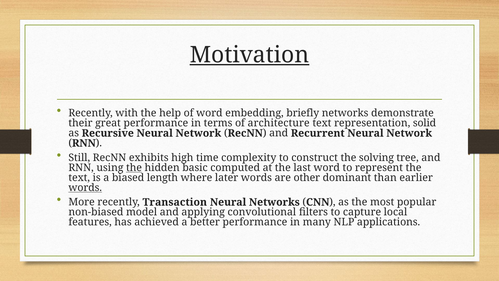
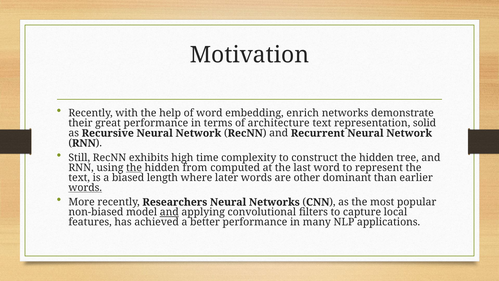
Motivation underline: present -> none (249, 55)
briefly: briefly -> enrich (303, 113)
construct the solving: solving -> hidden (376, 158)
basic: basic -> from (195, 168)
Transaction: Transaction -> Researchers (175, 202)
and underline: none -> present (169, 212)
